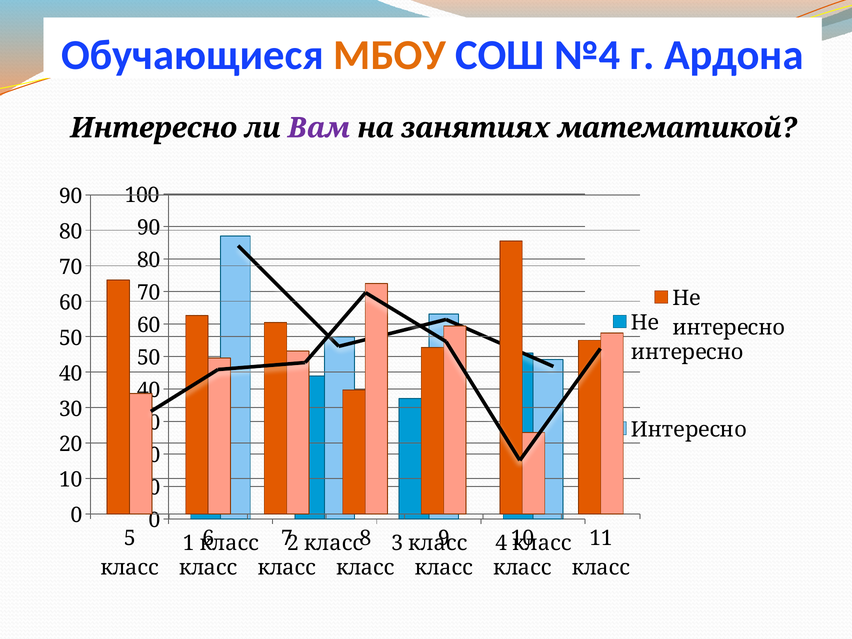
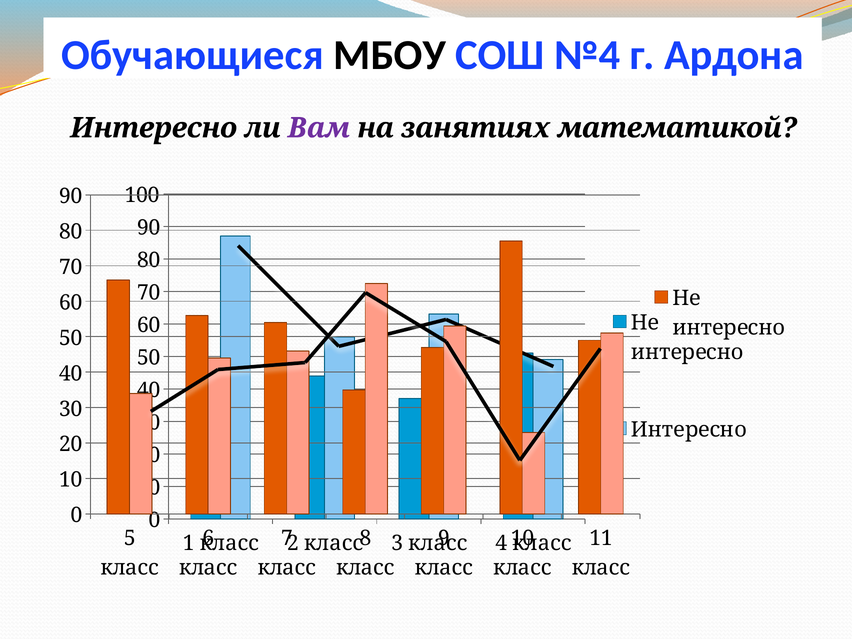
МБОУ colour: orange -> black (390, 55)
